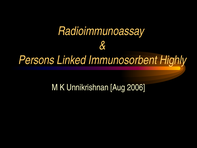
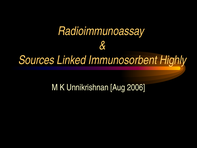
Persons: Persons -> Sources (36, 60)
